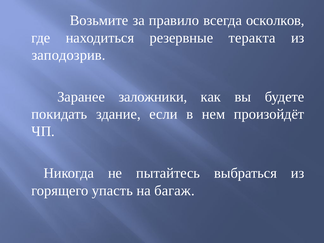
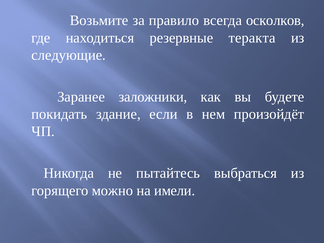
заподозрив: заподозрив -> следующие (69, 55)
упасть: упасть -> можно (112, 191)
багаж: багаж -> имели (175, 191)
